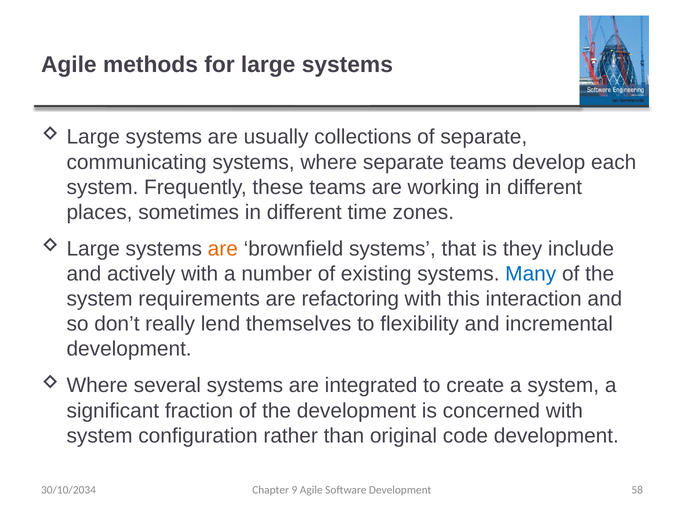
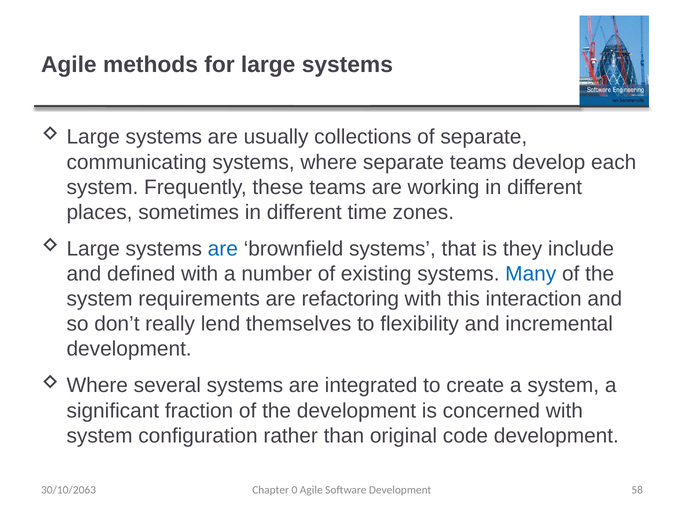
are colour: orange -> blue (223, 249)
actively: actively -> defined (141, 274)
30/10/2034: 30/10/2034 -> 30/10/2063 (68, 490)
9: 9 -> 0 (294, 490)
